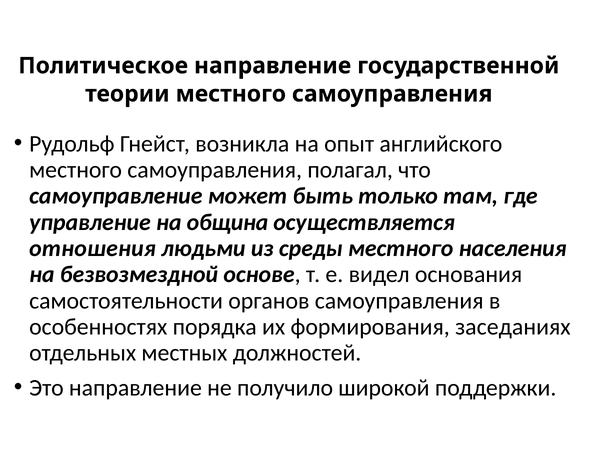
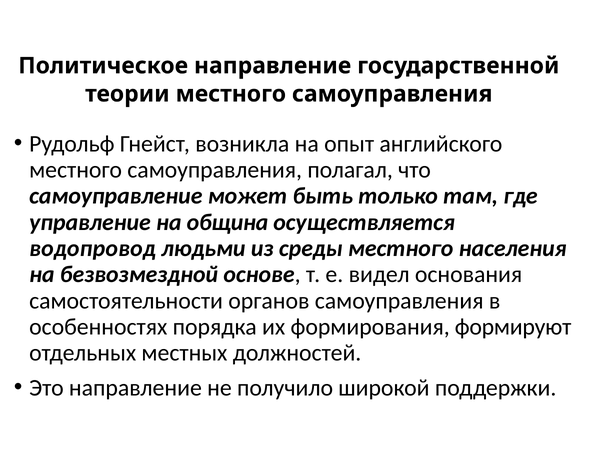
отношения: отношения -> водопровод (92, 248)
заседаниях: заседаниях -> формируют (513, 327)
